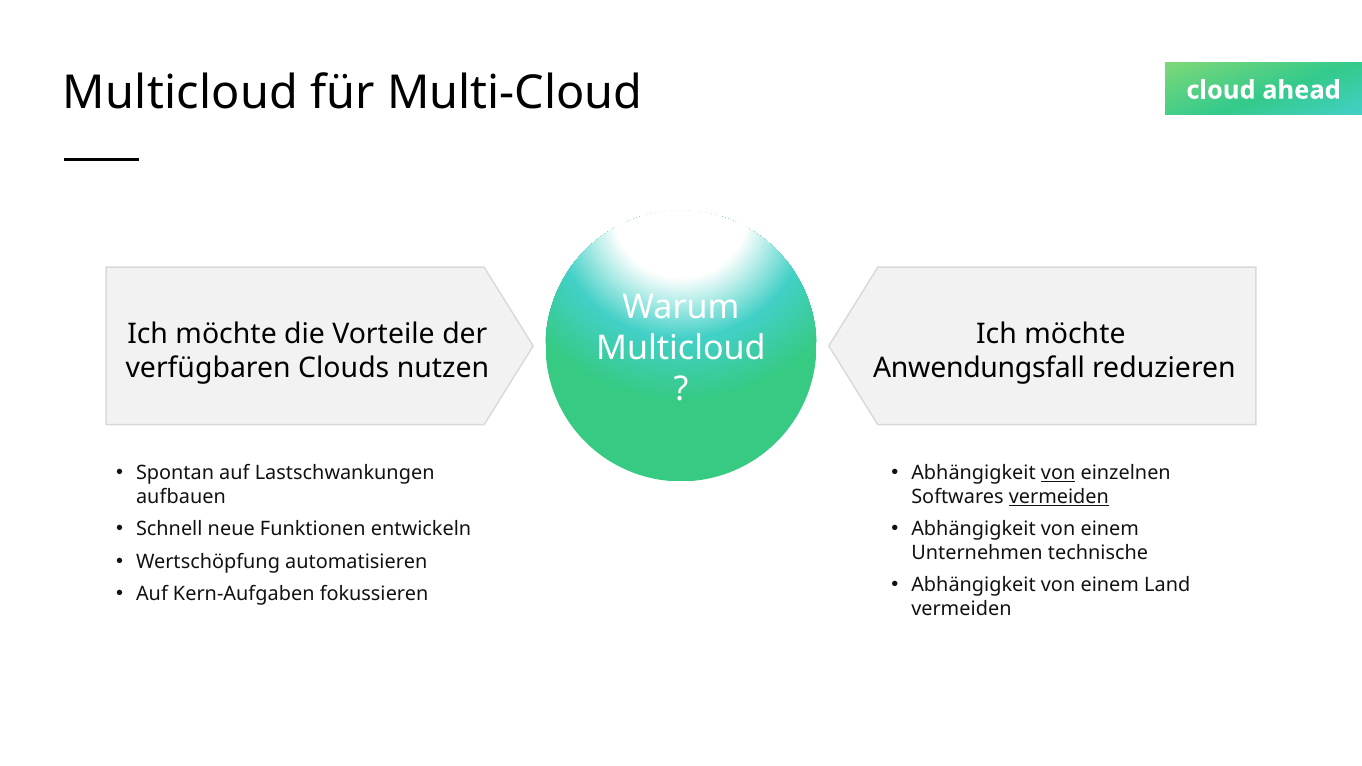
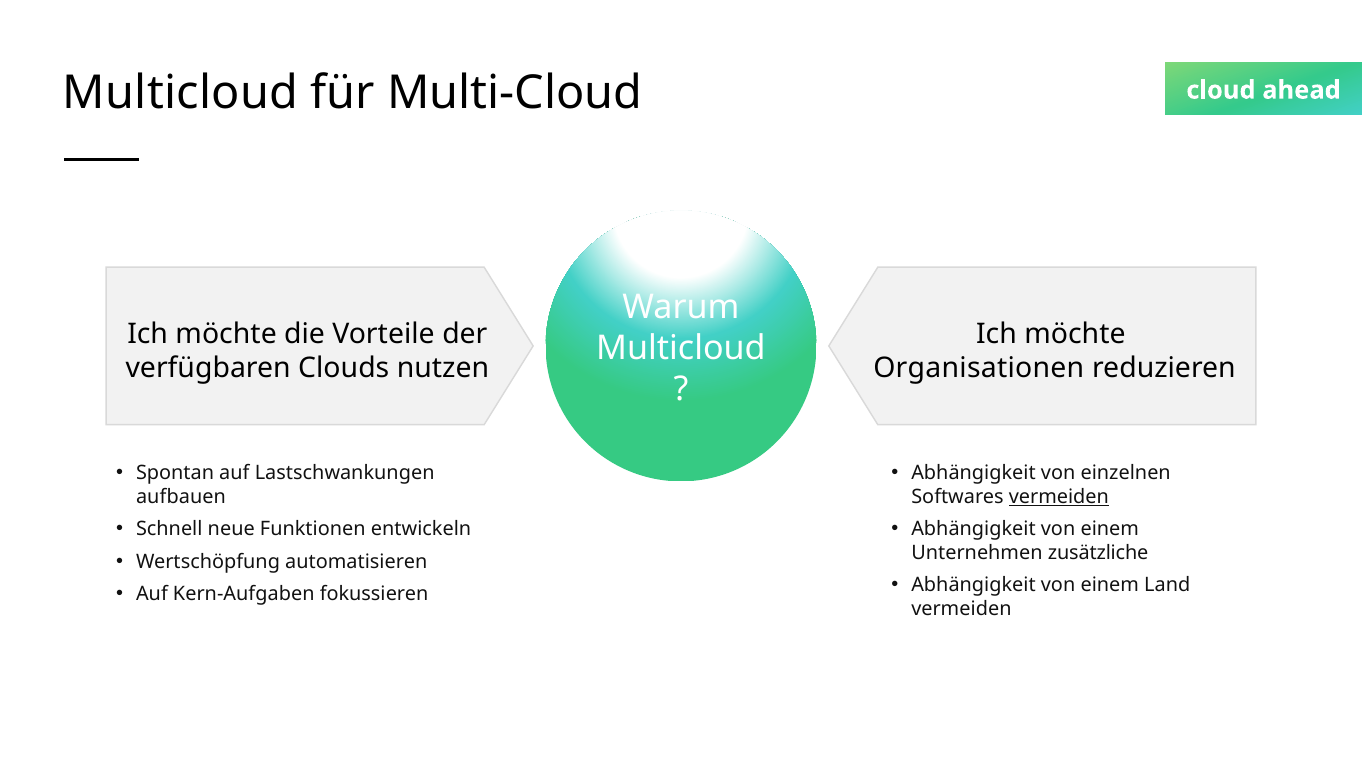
Anwendungsfall: Anwendungsfall -> Organisationen (979, 369)
von underline: present -> none (1058, 473)
technische: technische -> zusätzliche (1098, 553)
